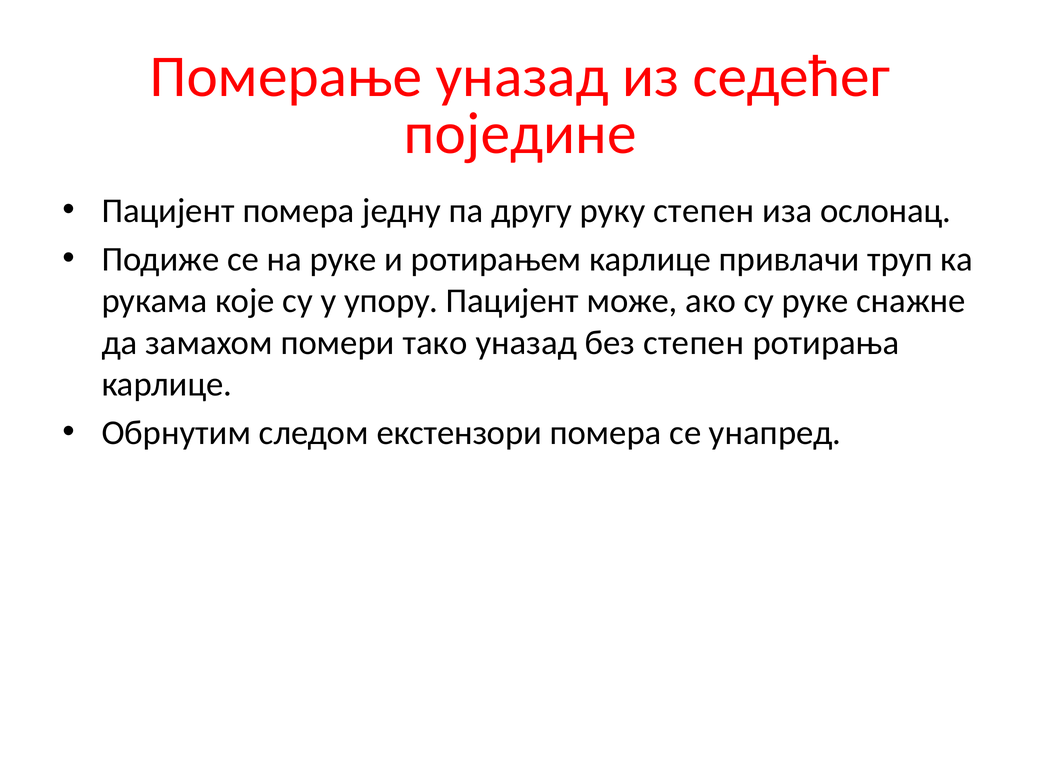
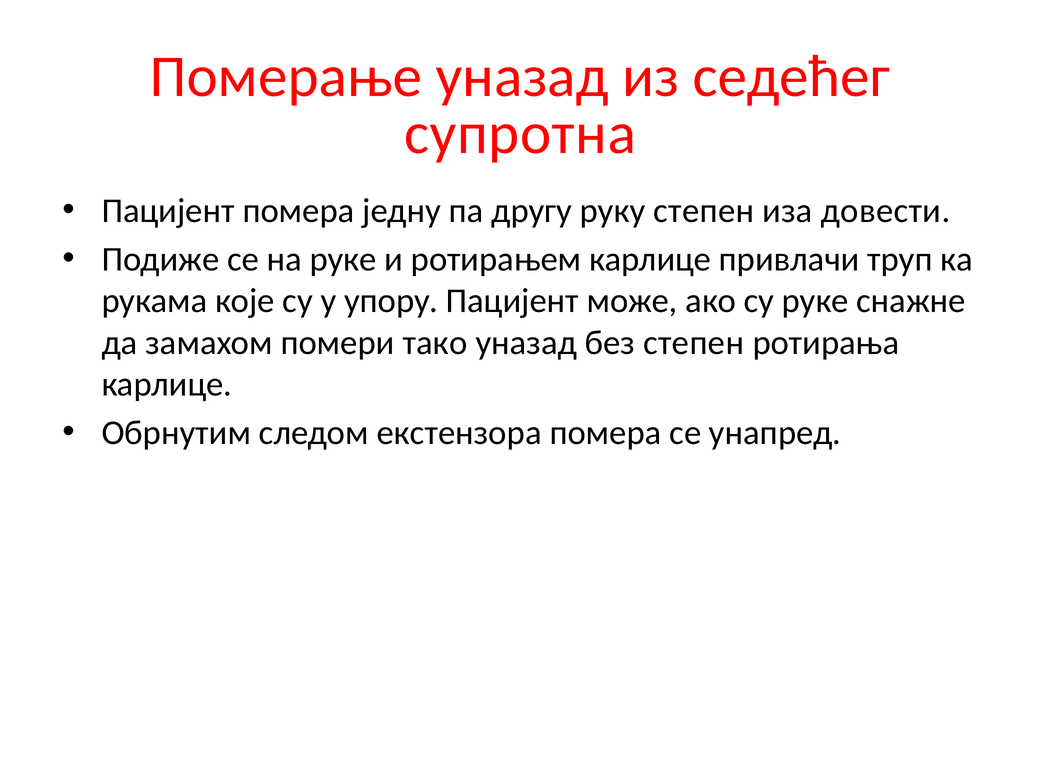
поједине: поједине -> супротна (520, 134)
ослонац: ослонац -> довести (885, 211)
екстензори: екстензори -> екстензора (459, 433)
